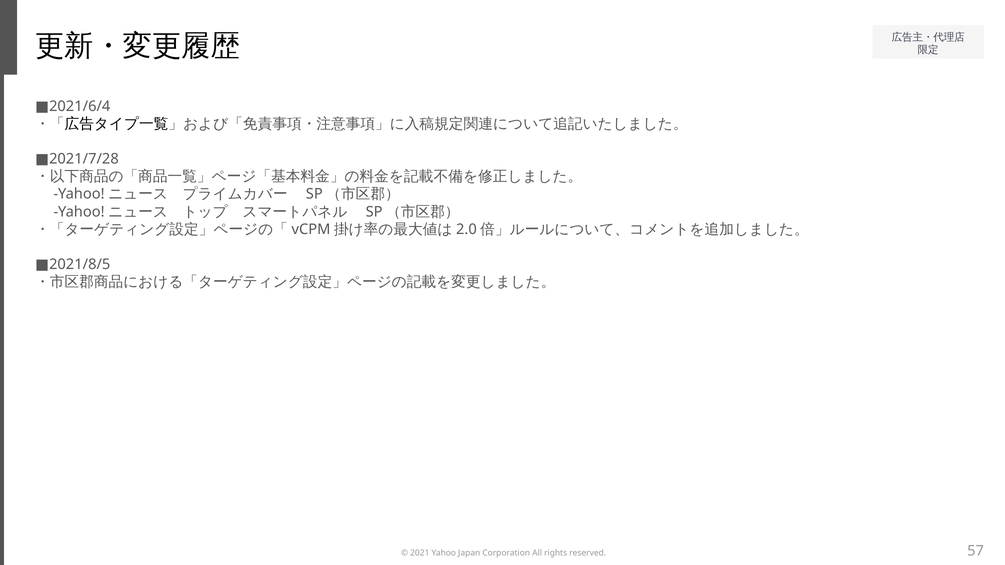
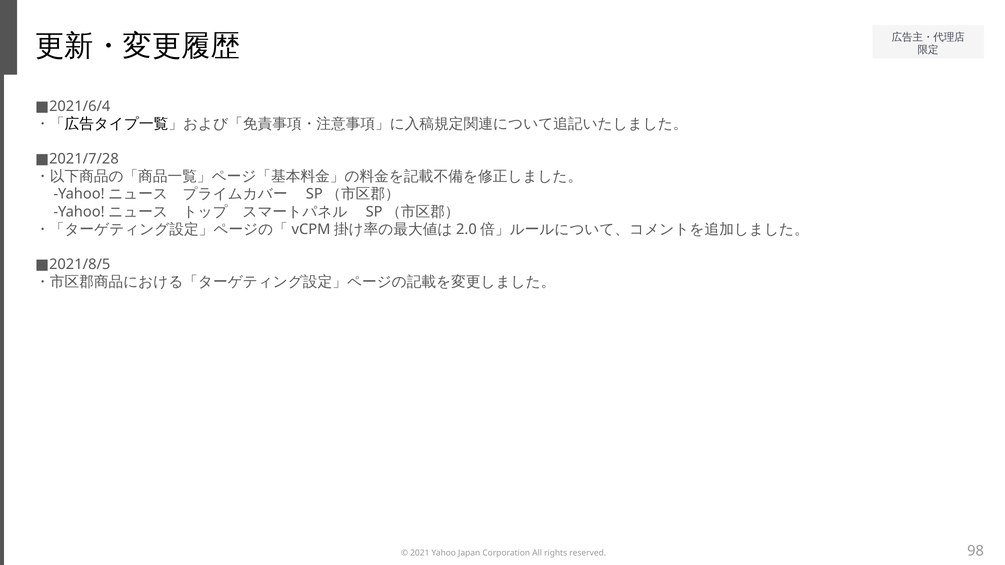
57: 57 -> 98 (976, 551)
